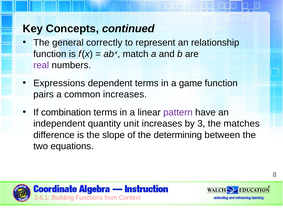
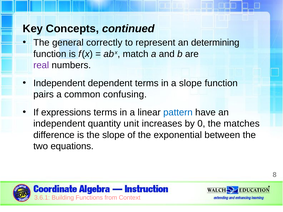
relationship: relationship -> determining (215, 43)
Expressions: Expressions -> Independent (59, 83)
a game: game -> slope (190, 83)
common increases: increases -> confusing (125, 95)
combination: combination -> expressions (66, 112)
pattern colour: purple -> blue (178, 112)
3: 3 -> 0 (201, 124)
determining: determining -> exponential (178, 135)
